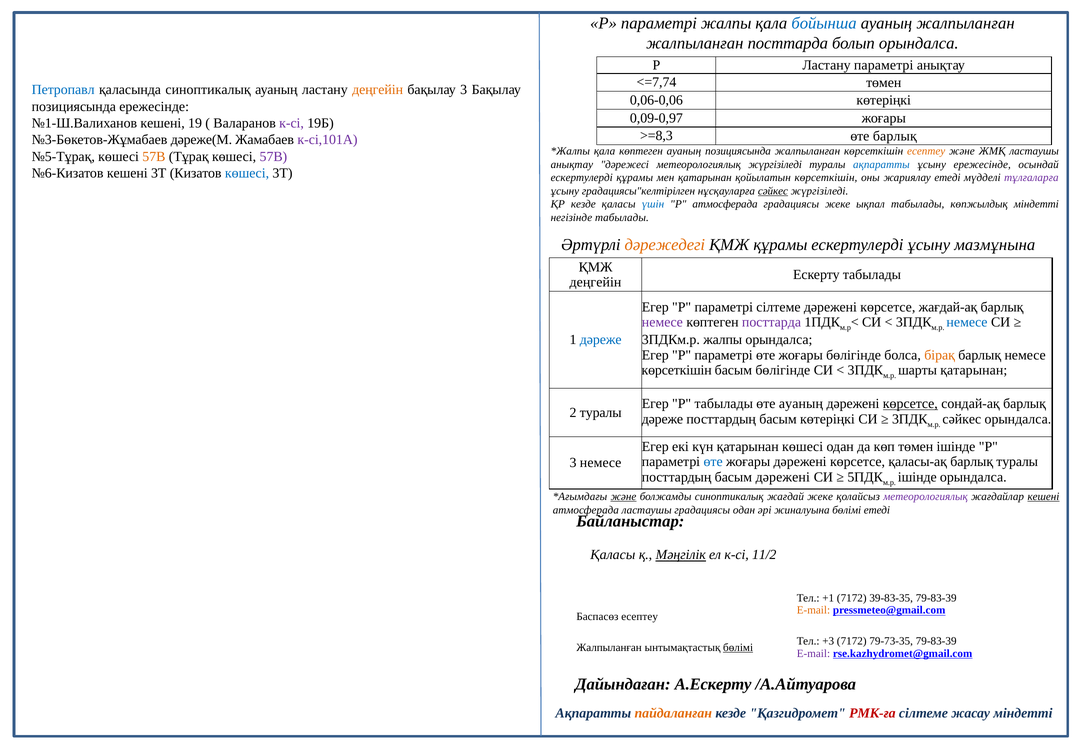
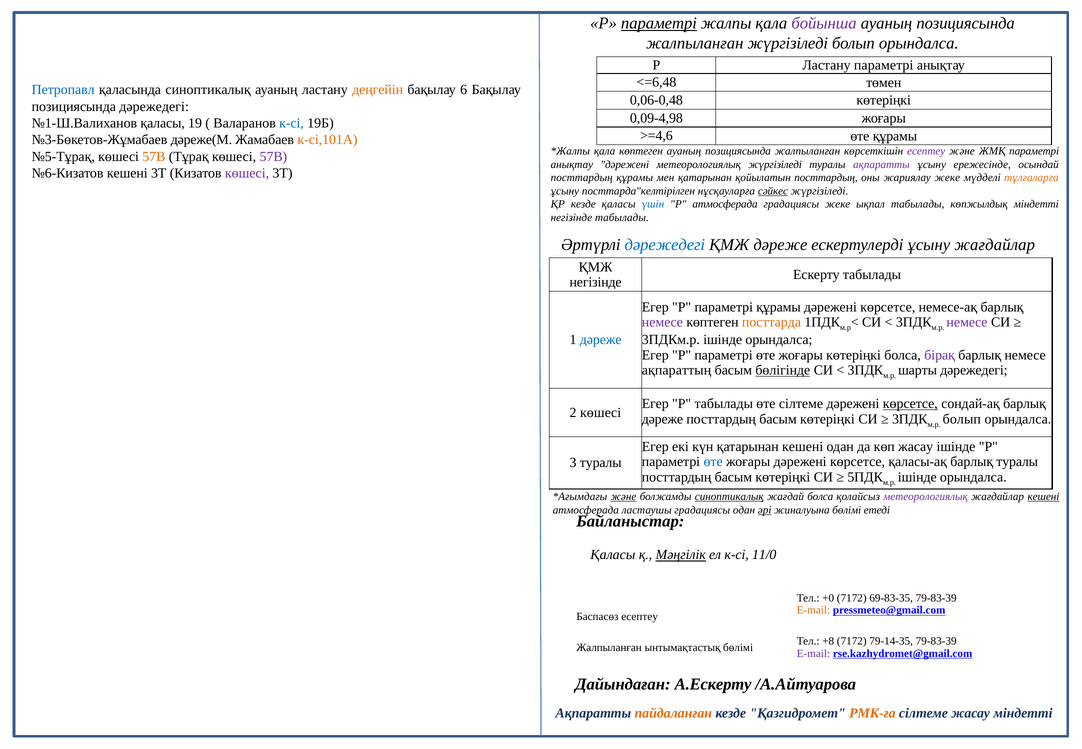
параметрі underline: none -> present (659, 23)
бойынша colour: blue -> purple (824, 23)
жалпыланған: жалпыланған -> позициясында (966, 23)
жалпыланған посттарда: посттарда -> жүргізіледі (788, 43)
<=7,74: <=7,74 -> <=6,48 (656, 82)
бақылау 3: 3 -> 6 (464, 90)
0,06-0,06: 0,06-0,06 -> 0,06-0,48 (656, 100)
позициясында ережесінде: ережесінде -> дәрежедегі (154, 107)
0,09-0,97: 0,09-0,97 -> 0,09-4,98 (656, 118)
№1-Ш.Валиханов кешені: кешені -> қаласы (163, 123)
к-сі colour: purple -> blue (292, 123)
>=8,3: >=8,3 -> >=4,6 (656, 136)
өте барлық: барлық -> құрамы (895, 136)
к-сі,101А colour: purple -> orange (327, 140)
есептеу colour: orange -> purple (926, 151)
ЖМҚ ластаушы: ластаушы -> параметрі (1034, 151)
анықтау дәрежесі: дәрежесі -> дәрежені (625, 164)
ақпаратты colour: blue -> purple (881, 164)
көшесі colour: blue -> purple (247, 173)
ескертулерді: ескертулерді -> посттардың (582, 178)
қойылатын көрсеткішін: көрсеткішін -> посттардың (826, 178)
жариялау етеді: етеді -> жеке (947, 178)
тұлғаларға colour: purple -> orange (1031, 178)
градациясы"келтірілген: градациясы"келтірілген -> посттарда"келтірілген (638, 191)
дәрежедегі colour: orange -> blue (665, 245)
ҚМЖ құрамы: құрамы -> дәреже (780, 245)
ұсыну мазмұнына: мазмұнына -> жағдайлар (995, 245)
деңгейін: деңгейін -> негізінде (596, 282)
параметрі сілтеме: сілтеме -> құрамы (779, 307)
жағдай-ақ: жағдай-ақ -> немесе-ақ (948, 307)
посттарда colour: purple -> orange (772, 322)
немесе colour: blue -> purple (967, 322)
3ПДКм.р жалпы: жалпы -> ішінде (723, 340)
жоғары бөлігінде: бөлігінде -> көтеріңкі (854, 355)
бірақ colour: orange -> purple (940, 355)
көрсеткішін: көрсеткішін -> ақпараттың (677, 370)
бөлігінде underline: none -> present (783, 370)
шарты қатарынан: қатарынан -> дәрежедегі (974, 370)
өте ауаның: ауаның -> сілтеме (801, 404)
2 туралы: туралы -> көшесі (601, 413)
сәйкес: сәйкес -> болып (962, 419)
қатарынан көшесі: көшесі -> кешені (803, 447)
көп төмен: төмен -> жасау (916, 447)
3 немесе: немесе -> туралы (601, 463)
дәрежені: дәрежені -> көтеріңкі (783, 477)
синоптикалық underline: none -> present (729, 497)
жағдай жеке: жеке -> болса (820, 497)
әрі underline: none -> present (765, 510)
11/2: 11/2 -> 11/0 (764, 555)
+1: +1 -> +0 (828, 598)
39-83-35: 39-83-35 -> 69-83-35 (891, 598)
+3: +3 -> +8 (828, 641)
79-73-35: 79-73-35 -> 79-14-35 (891, 641)
бөлімі underline: present -> none (738, 647)
РМК-ға colour: red -> orange (872, 713)
